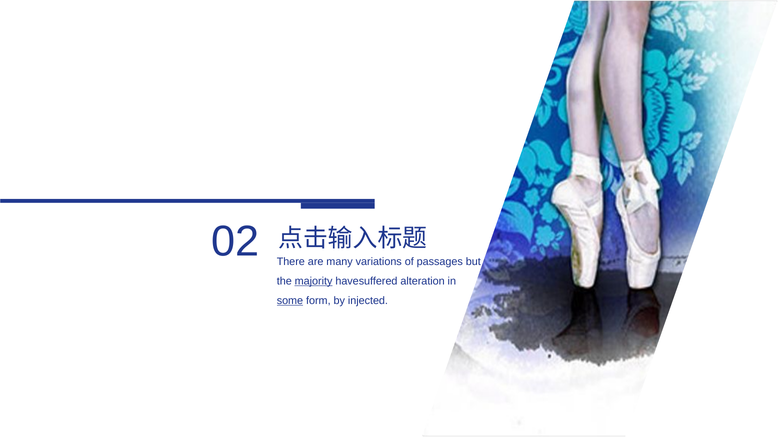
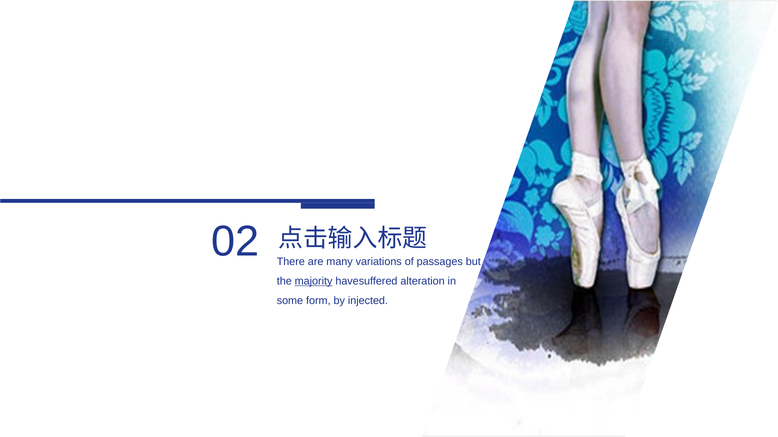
some underline: present -> none (290, 301)
